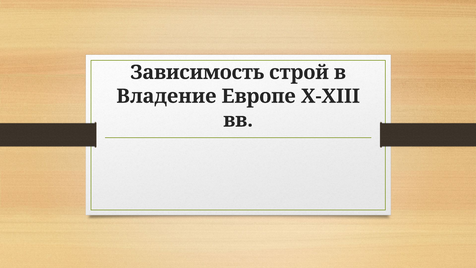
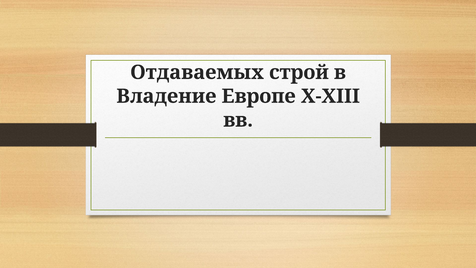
Зависимость: Зависимость -> Отдаваемых (197, 72)
